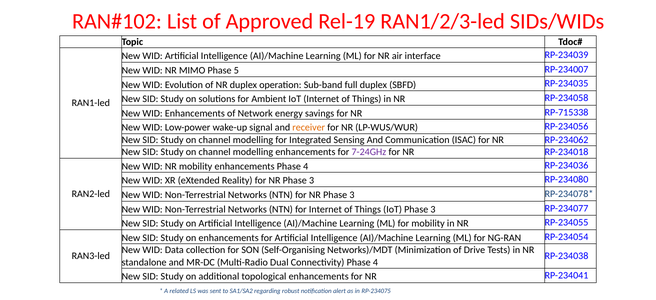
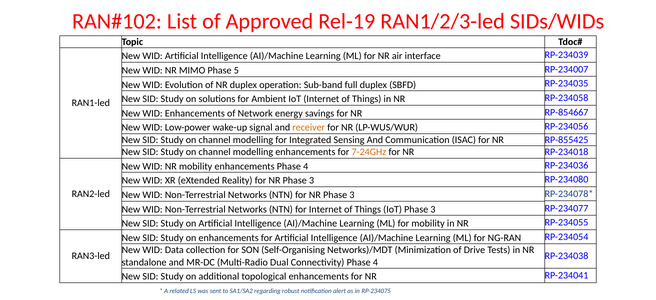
RP-715338: RP-715338 -> RP-854667 (567, 112)
RP-234062: RP-234062 -> RP-855425 (567, 140)
7-24GHz colour: purple -> orange (369, 152)
